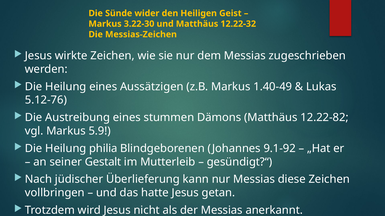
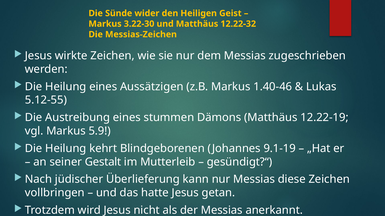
1.40-49: 1.40-49 -> 1.40-46 (273, 87)
5.12-76: 5.12-76 -> 5.12-55 (46, 100)
12.22-82: 12.22-82 -> 12.22-19 (324, 118)
philia: philia -> kehrt (103, 149)
9.1-92: 9.1-92 -> 9.1-19 (280, 149)
